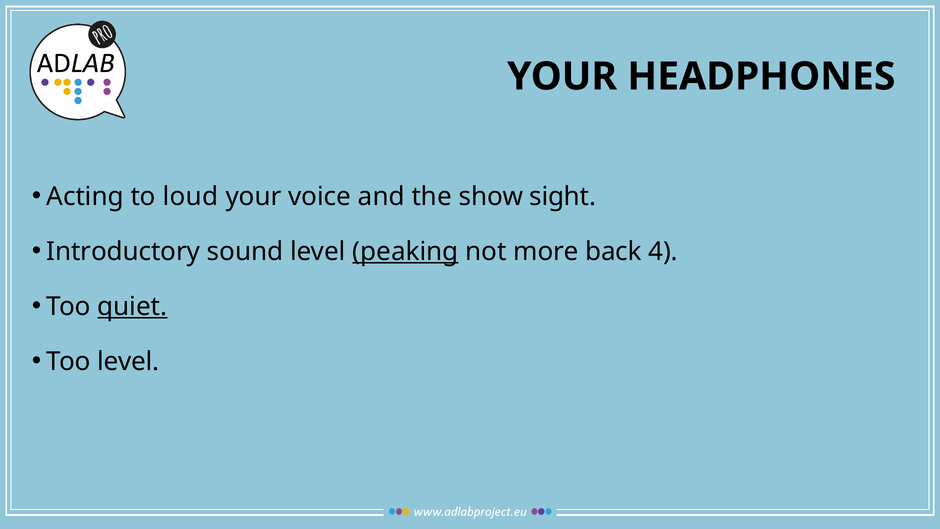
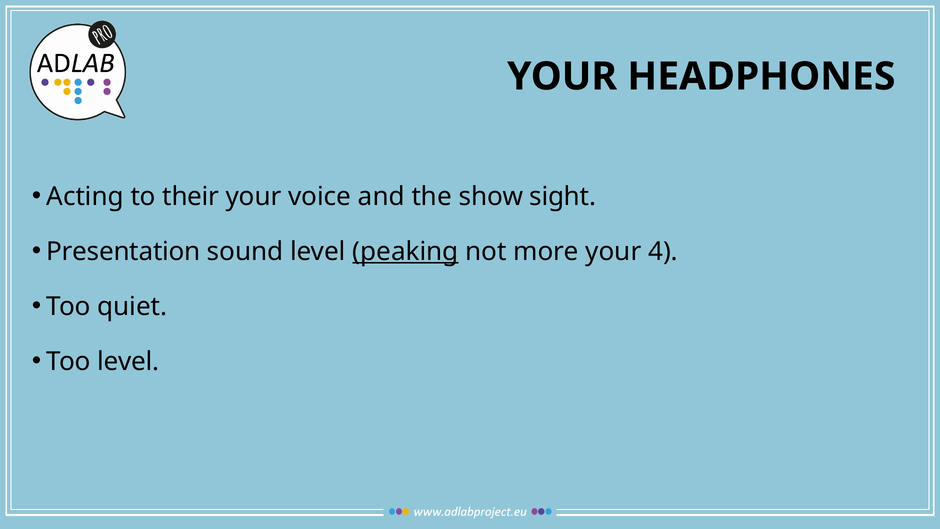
loud: loud -> their (191, 196)
Introductory: Introductory -> Presentation (123, 251)
more back: back -> your (613, 251)
quiet underline: present -> none (132, 306)
